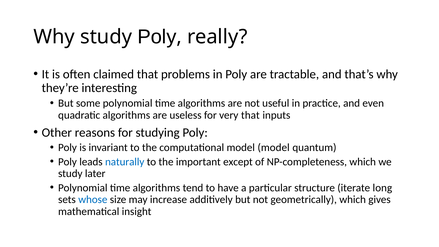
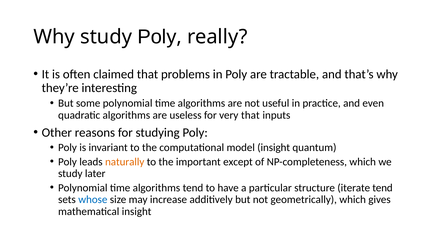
model model: model -> insight (274, 148)
naturally colour: blue -> orange (125, 162)
iterate long: long -> tend (383, 188)
